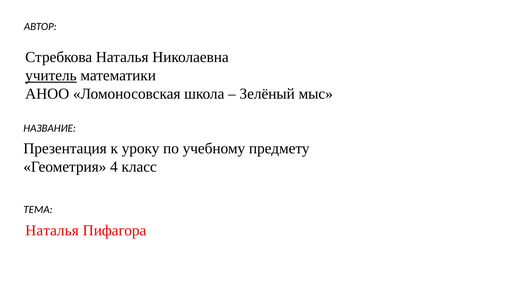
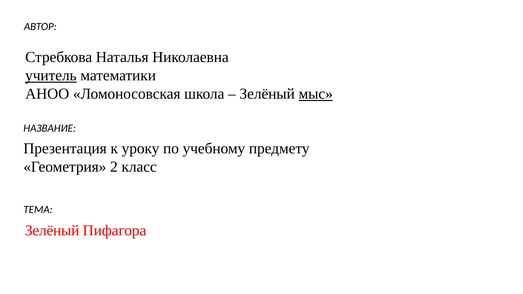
мыс underline: none -> present (316, 94)
4: 4 -> 2 (114, 167)
Наталья: Наталья -> Зелёный (52, 231)
